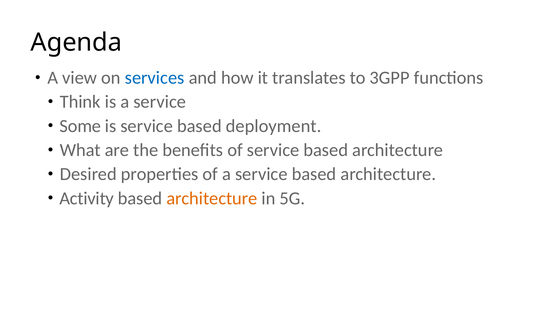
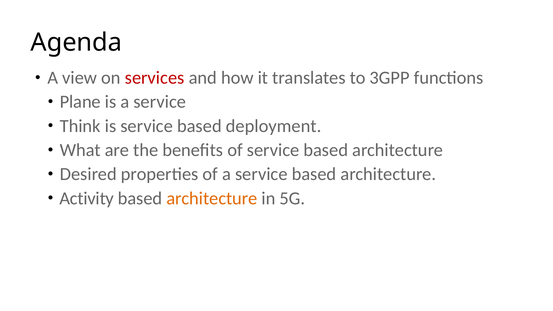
services colour: blue -> red (155, 78)
Think: Think -> Plane (80, 102)
Some: Some -> Think (80, 126)
